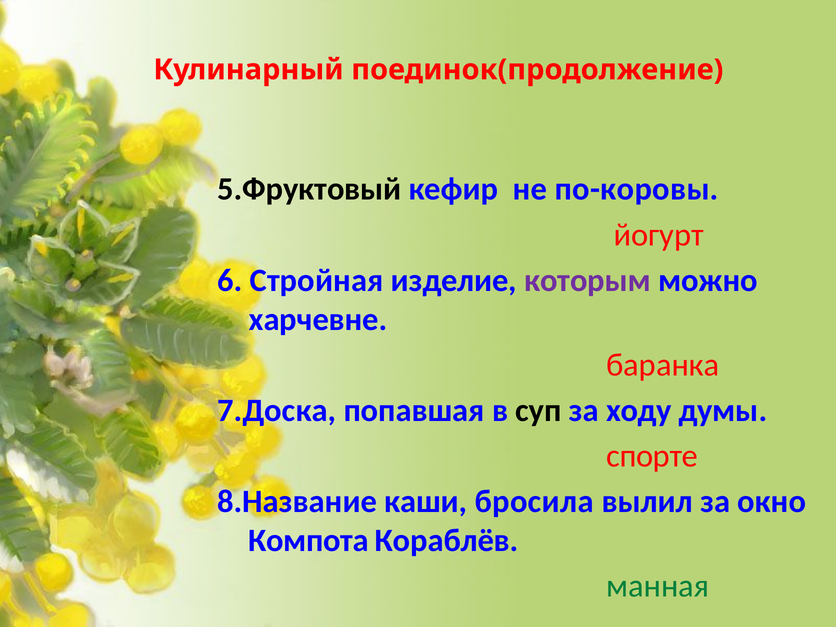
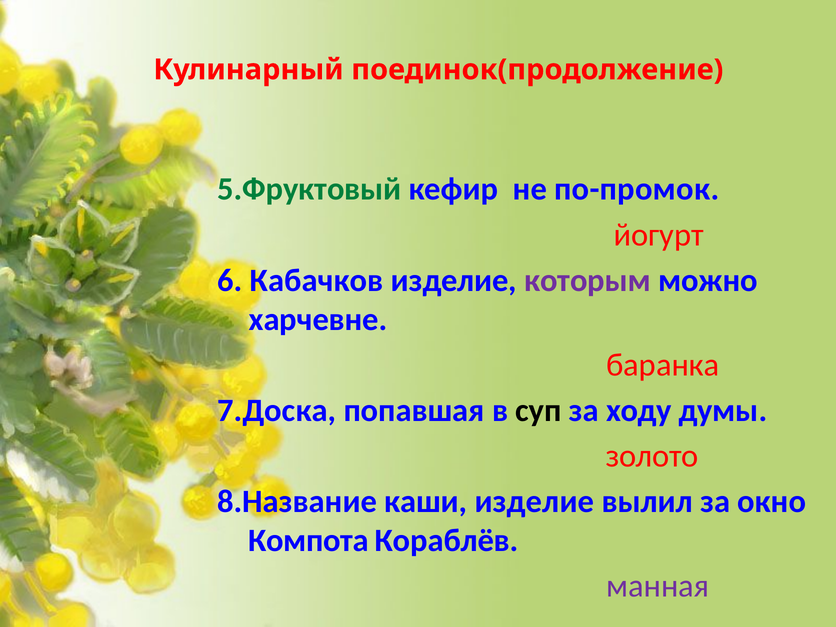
5.Фруктовый colour: black -> green (309, 189)
по-коровы: по-коровы -> по-промок (637, 189)
Стройная: Стройная -> Кабачков (317, 280)
спорте: спорте -> золото (652, 456)
каши бросила: бросила -> изделие (534, 502)
манная colour: green -> purple (658, 586)
